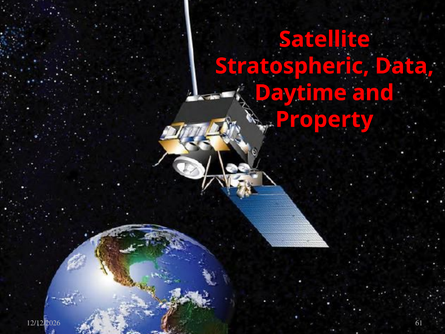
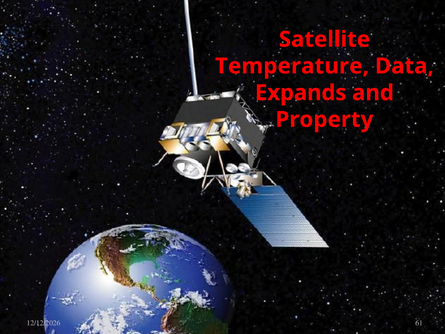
Stratospheric: Stratospheric -> Temperature (292, 66)
Daytime: Daytime -> Expands (301, 93)
